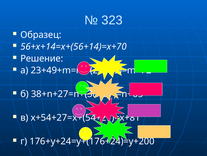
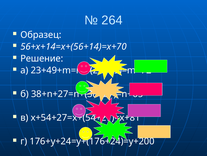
323: 323 -> 264 (112, 20)
